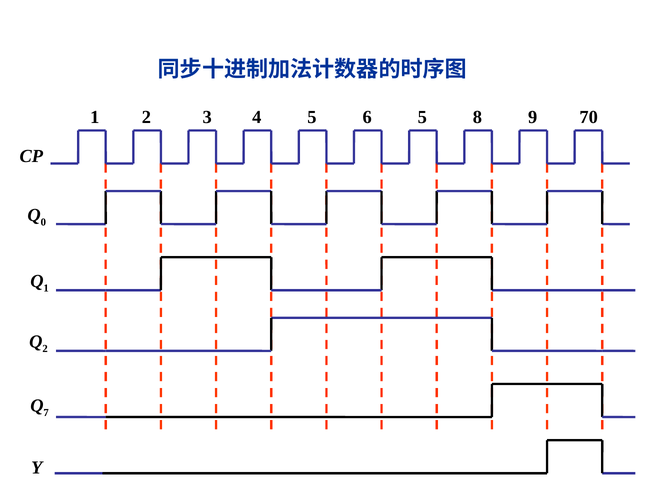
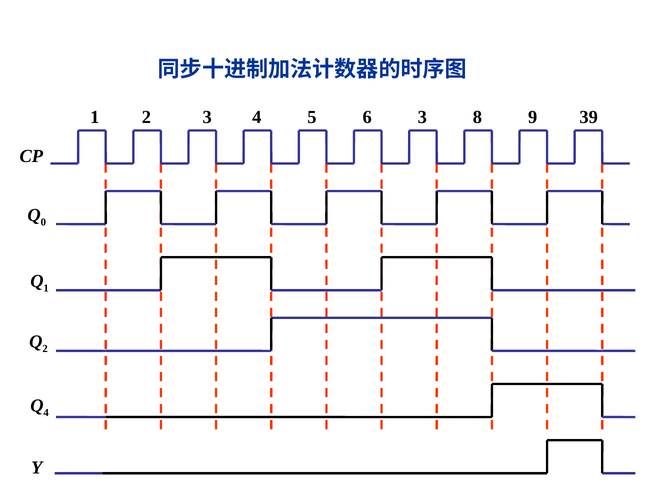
6 5: 5 -> 3 (422, 117)
70: 70 -> 39 (589, 117)
7: 7 -> 4 (46, 413)
